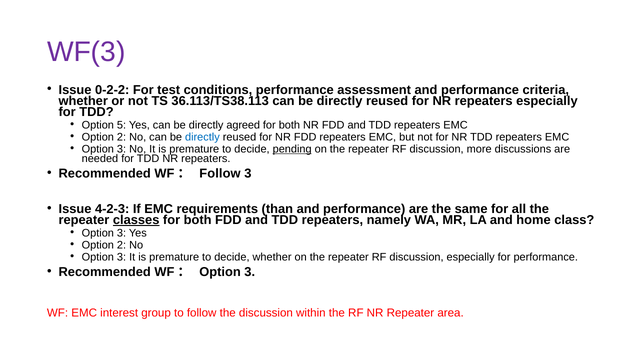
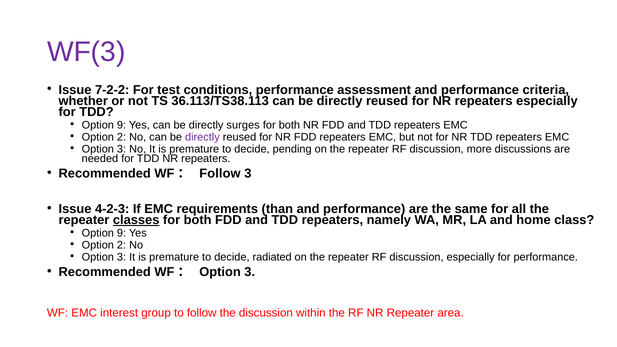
0-2-2: 0-2-2 -> 7-2-2 (112, 90)
5: 5 -> 9 (122, 125)
agreed: agreed -> surges (243, 125)
directly colour: blue -> purple (202, 137)
pending underline: present -> none (292, 149)
3: 3 -> 9 (122, 233)
decide whether: whether -> radiated (272, 257)
